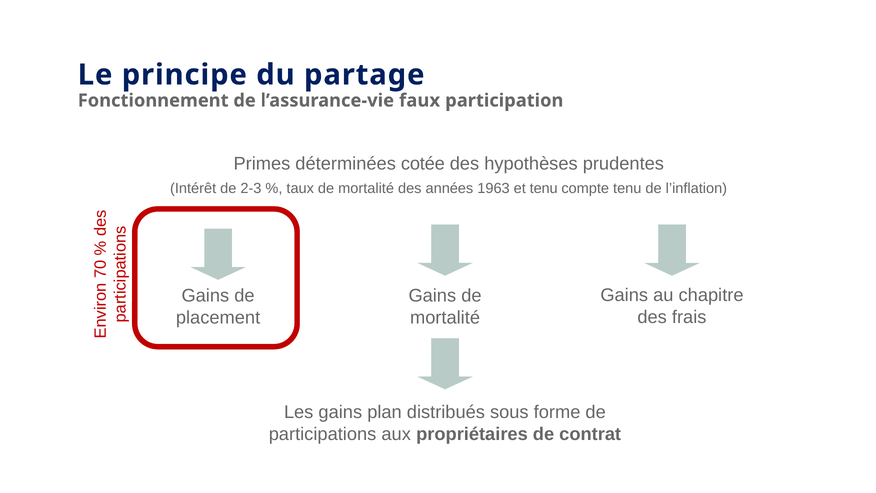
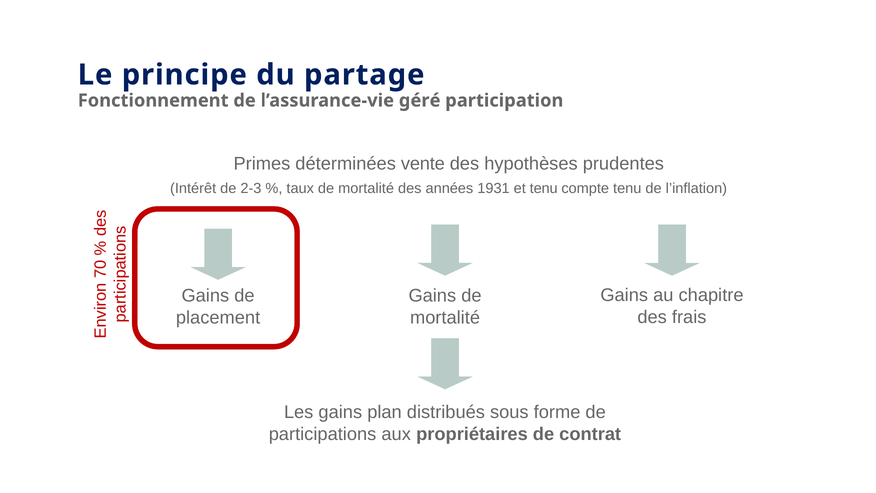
faux: faux -> géré (420, 100)
cotée: cotée -> vente (423, 164)
1963: 1963 -> 1931 (494, 188)
